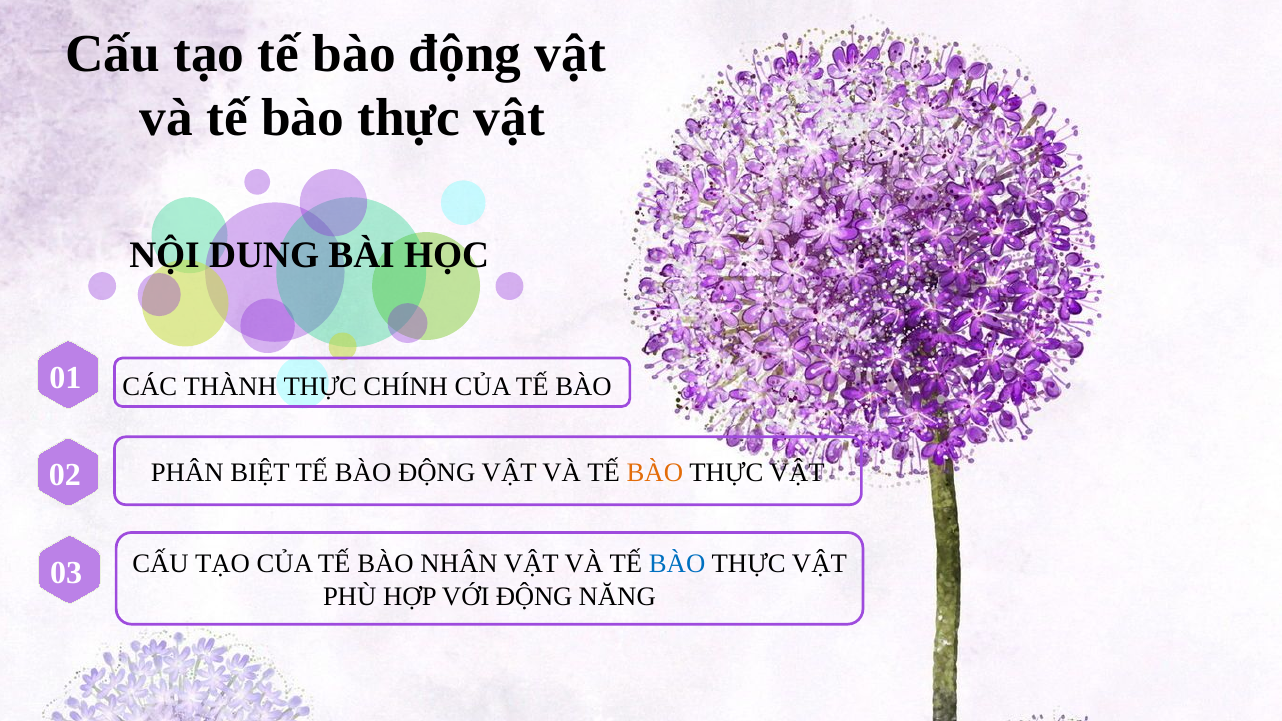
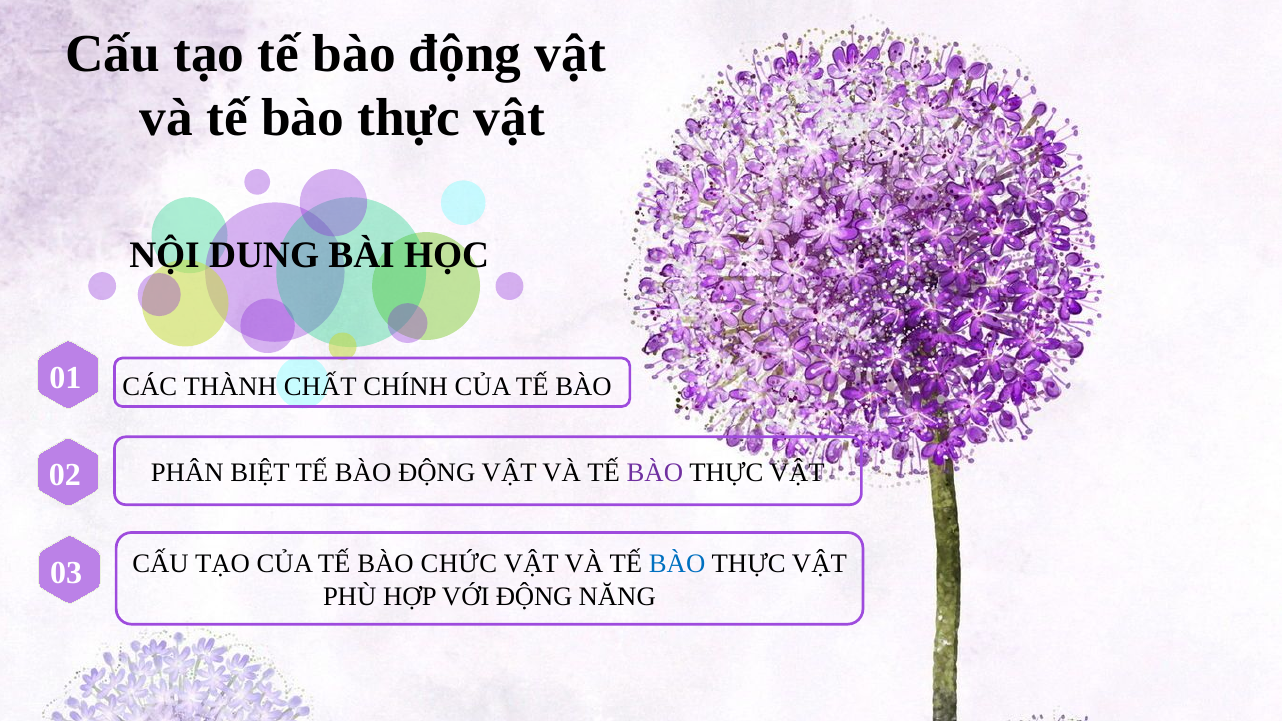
THÀNH THỰC: THỰC -> CHẤT (320, 386)
BÀO colour: orange -> purple (655, 473)
NHÂN: NHÂN -> CHỨC (459, 564)
